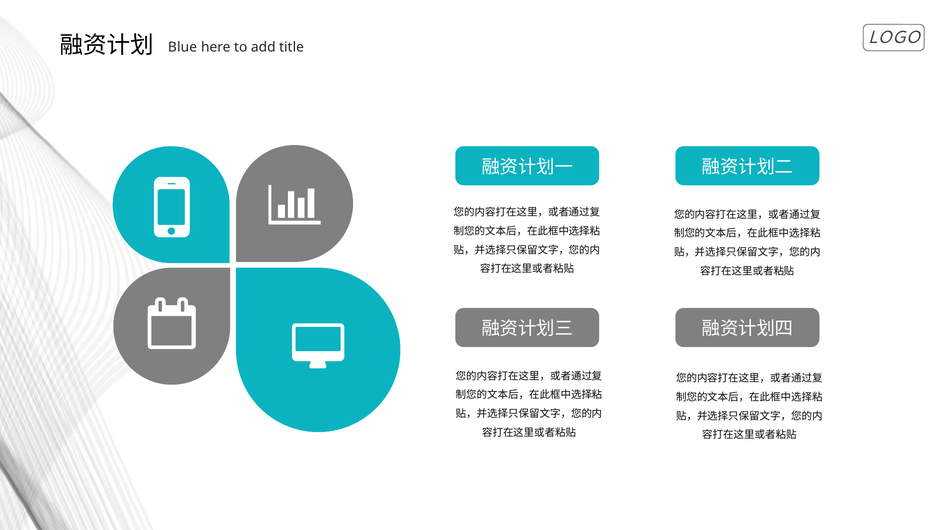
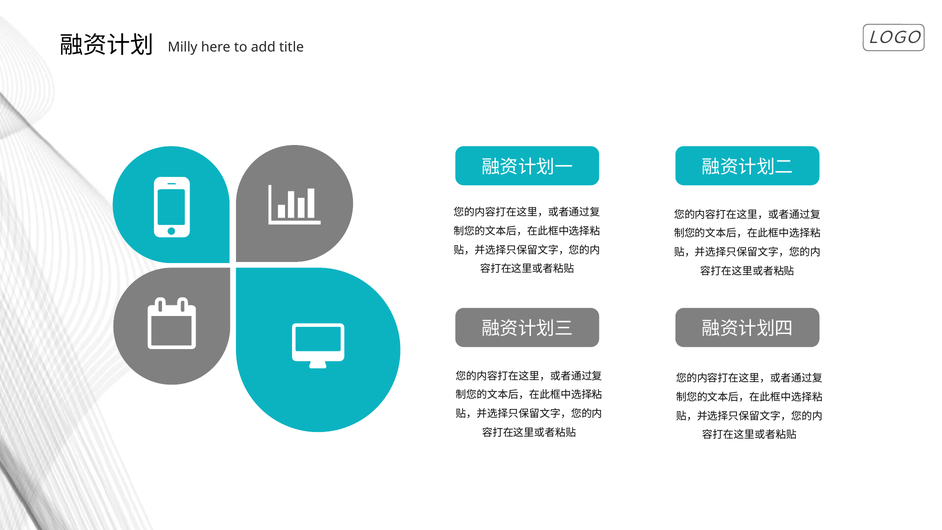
Blue: Blue -> Milly (183, 47)
